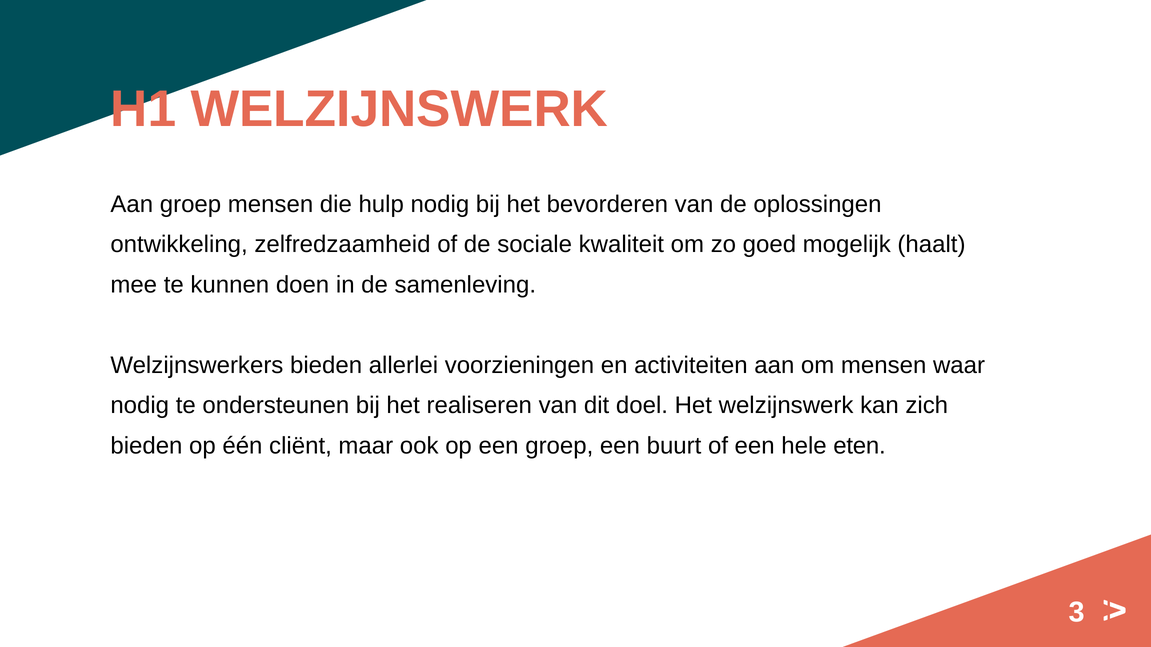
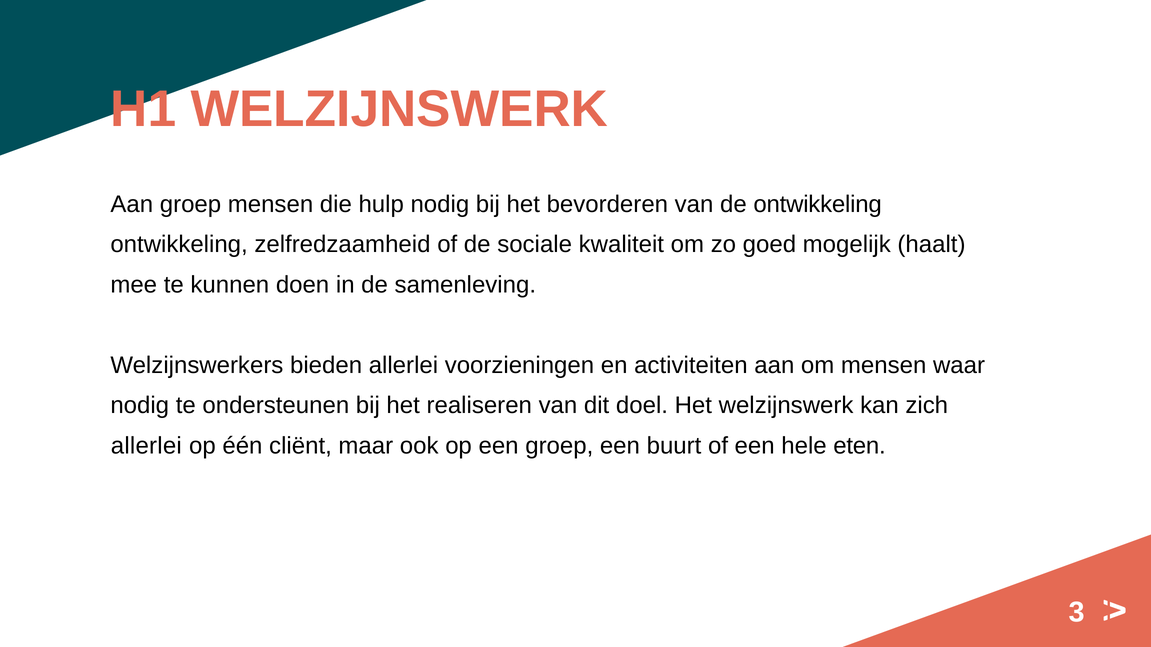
de oplossingen: oplossingen -> ontwikkeling (818, 204)
bieden: bieden -> allerlei (146, 446)
